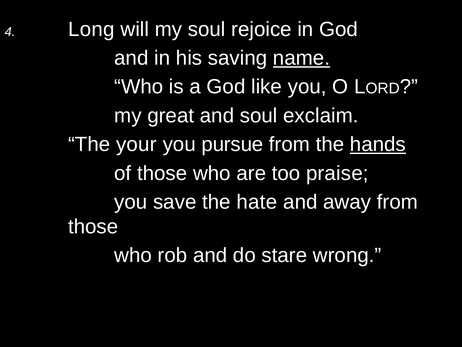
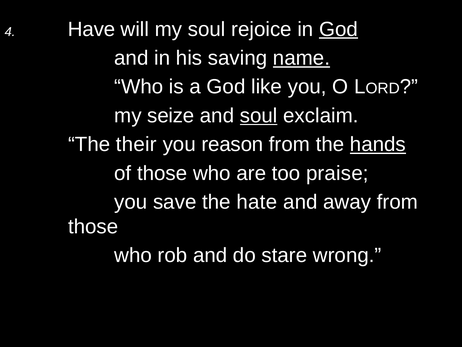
Long: Long -> Have (92, 29)
God underline: none -> present (338, 29)
great: great -> seize (171, 115)
soul underline: none -> present (259, 115)
your: your -> their (136, 144)
pursue: pursue -> reason (232, 144)
